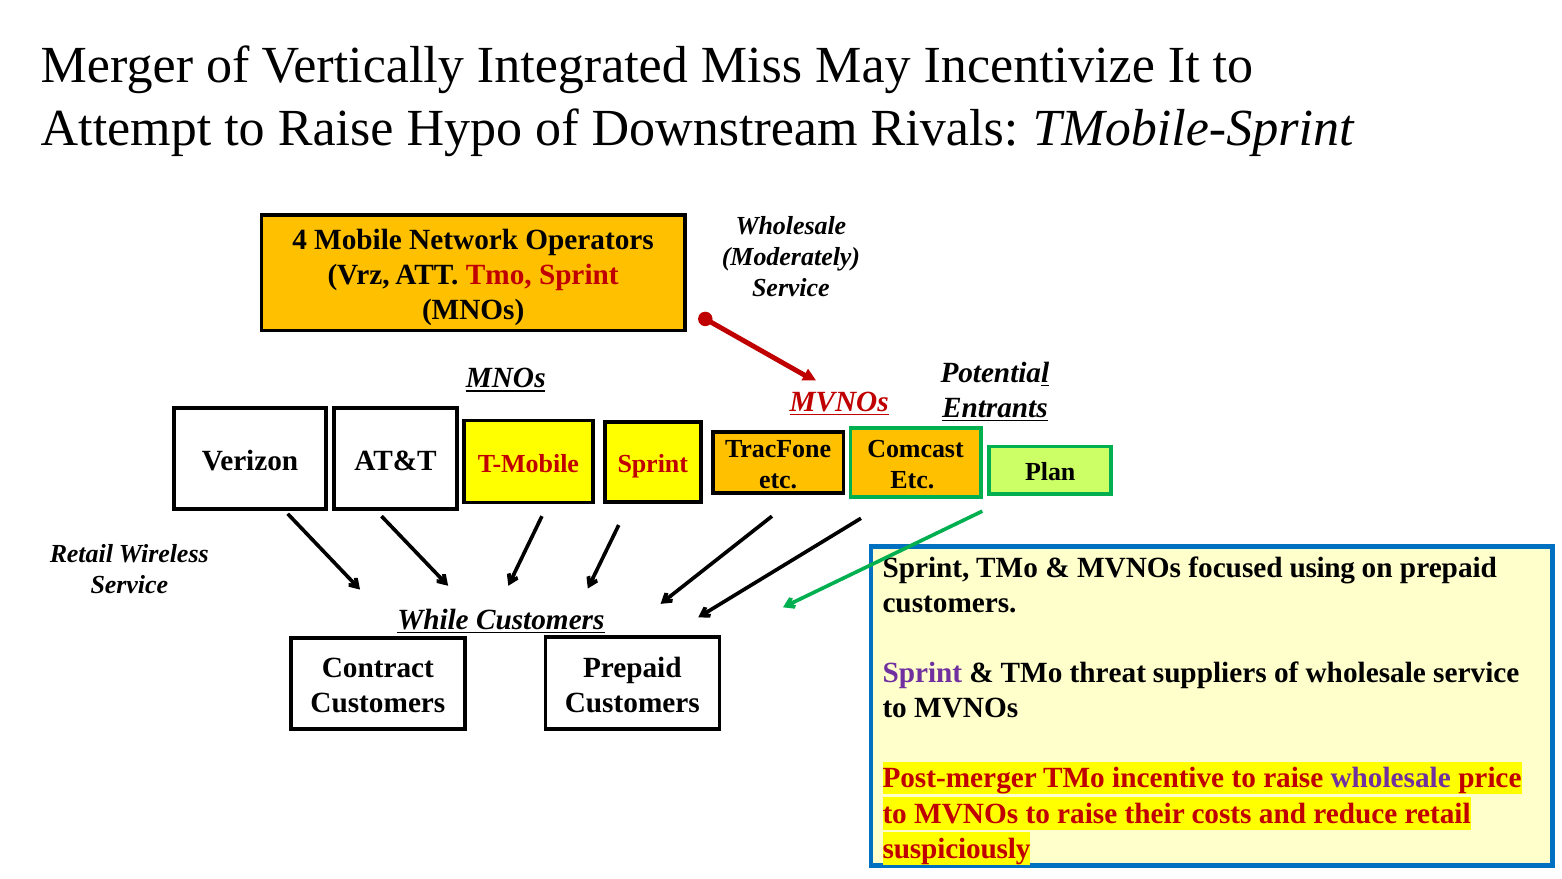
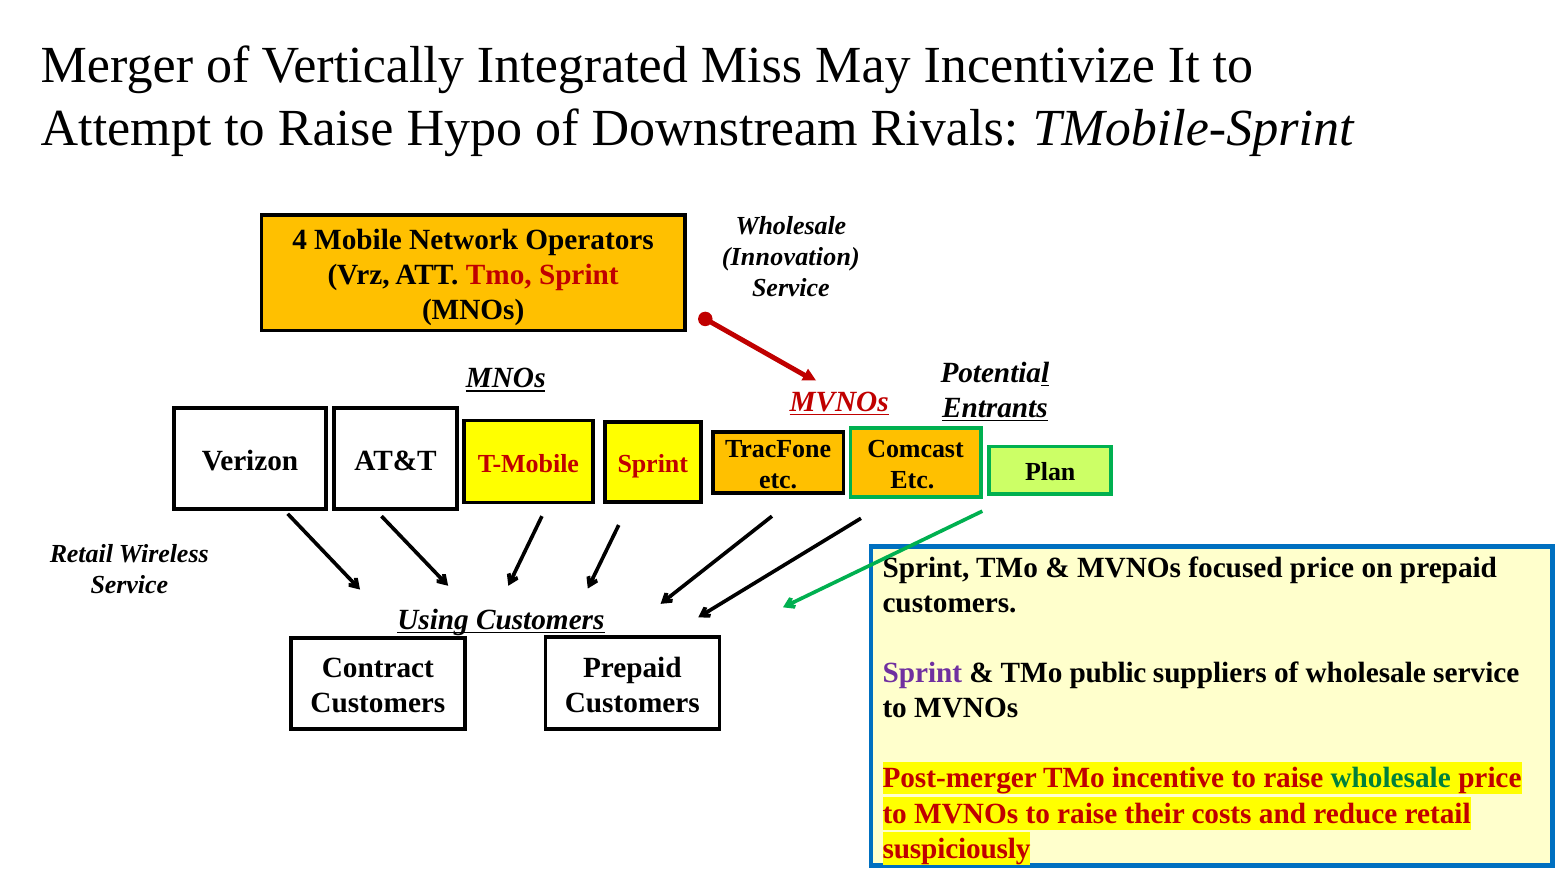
Moderately: Moderately -> Innovation (791, 257)
focused using: using -> price (1322, 567)
While: While -> Using (433, 619)
threat: threat -> public (1108, 673)
wholesale colour: purple -> green (1391, 778)
